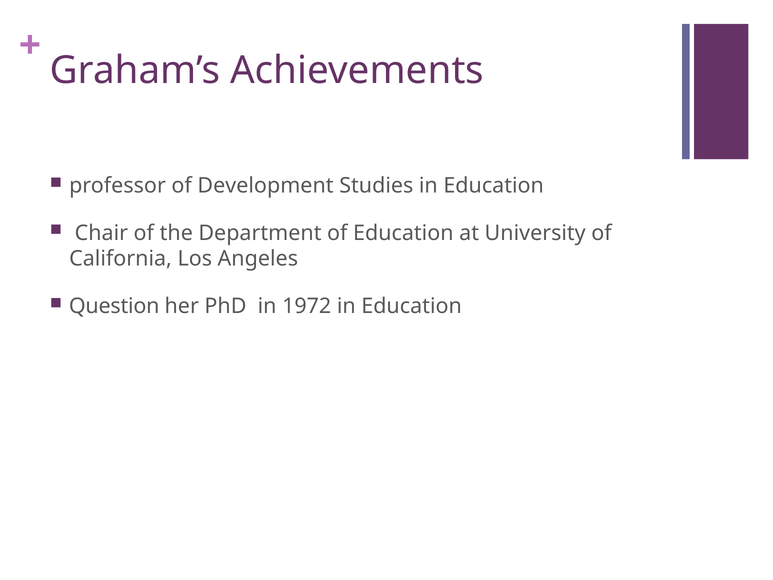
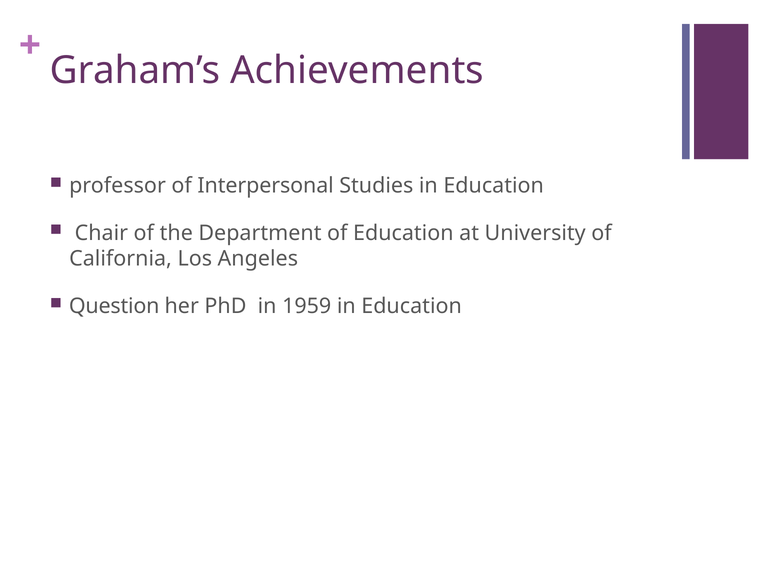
Development: Development -> Interpersonal (266, 186)
1972: 1972 -> 1959 (307, 306)
